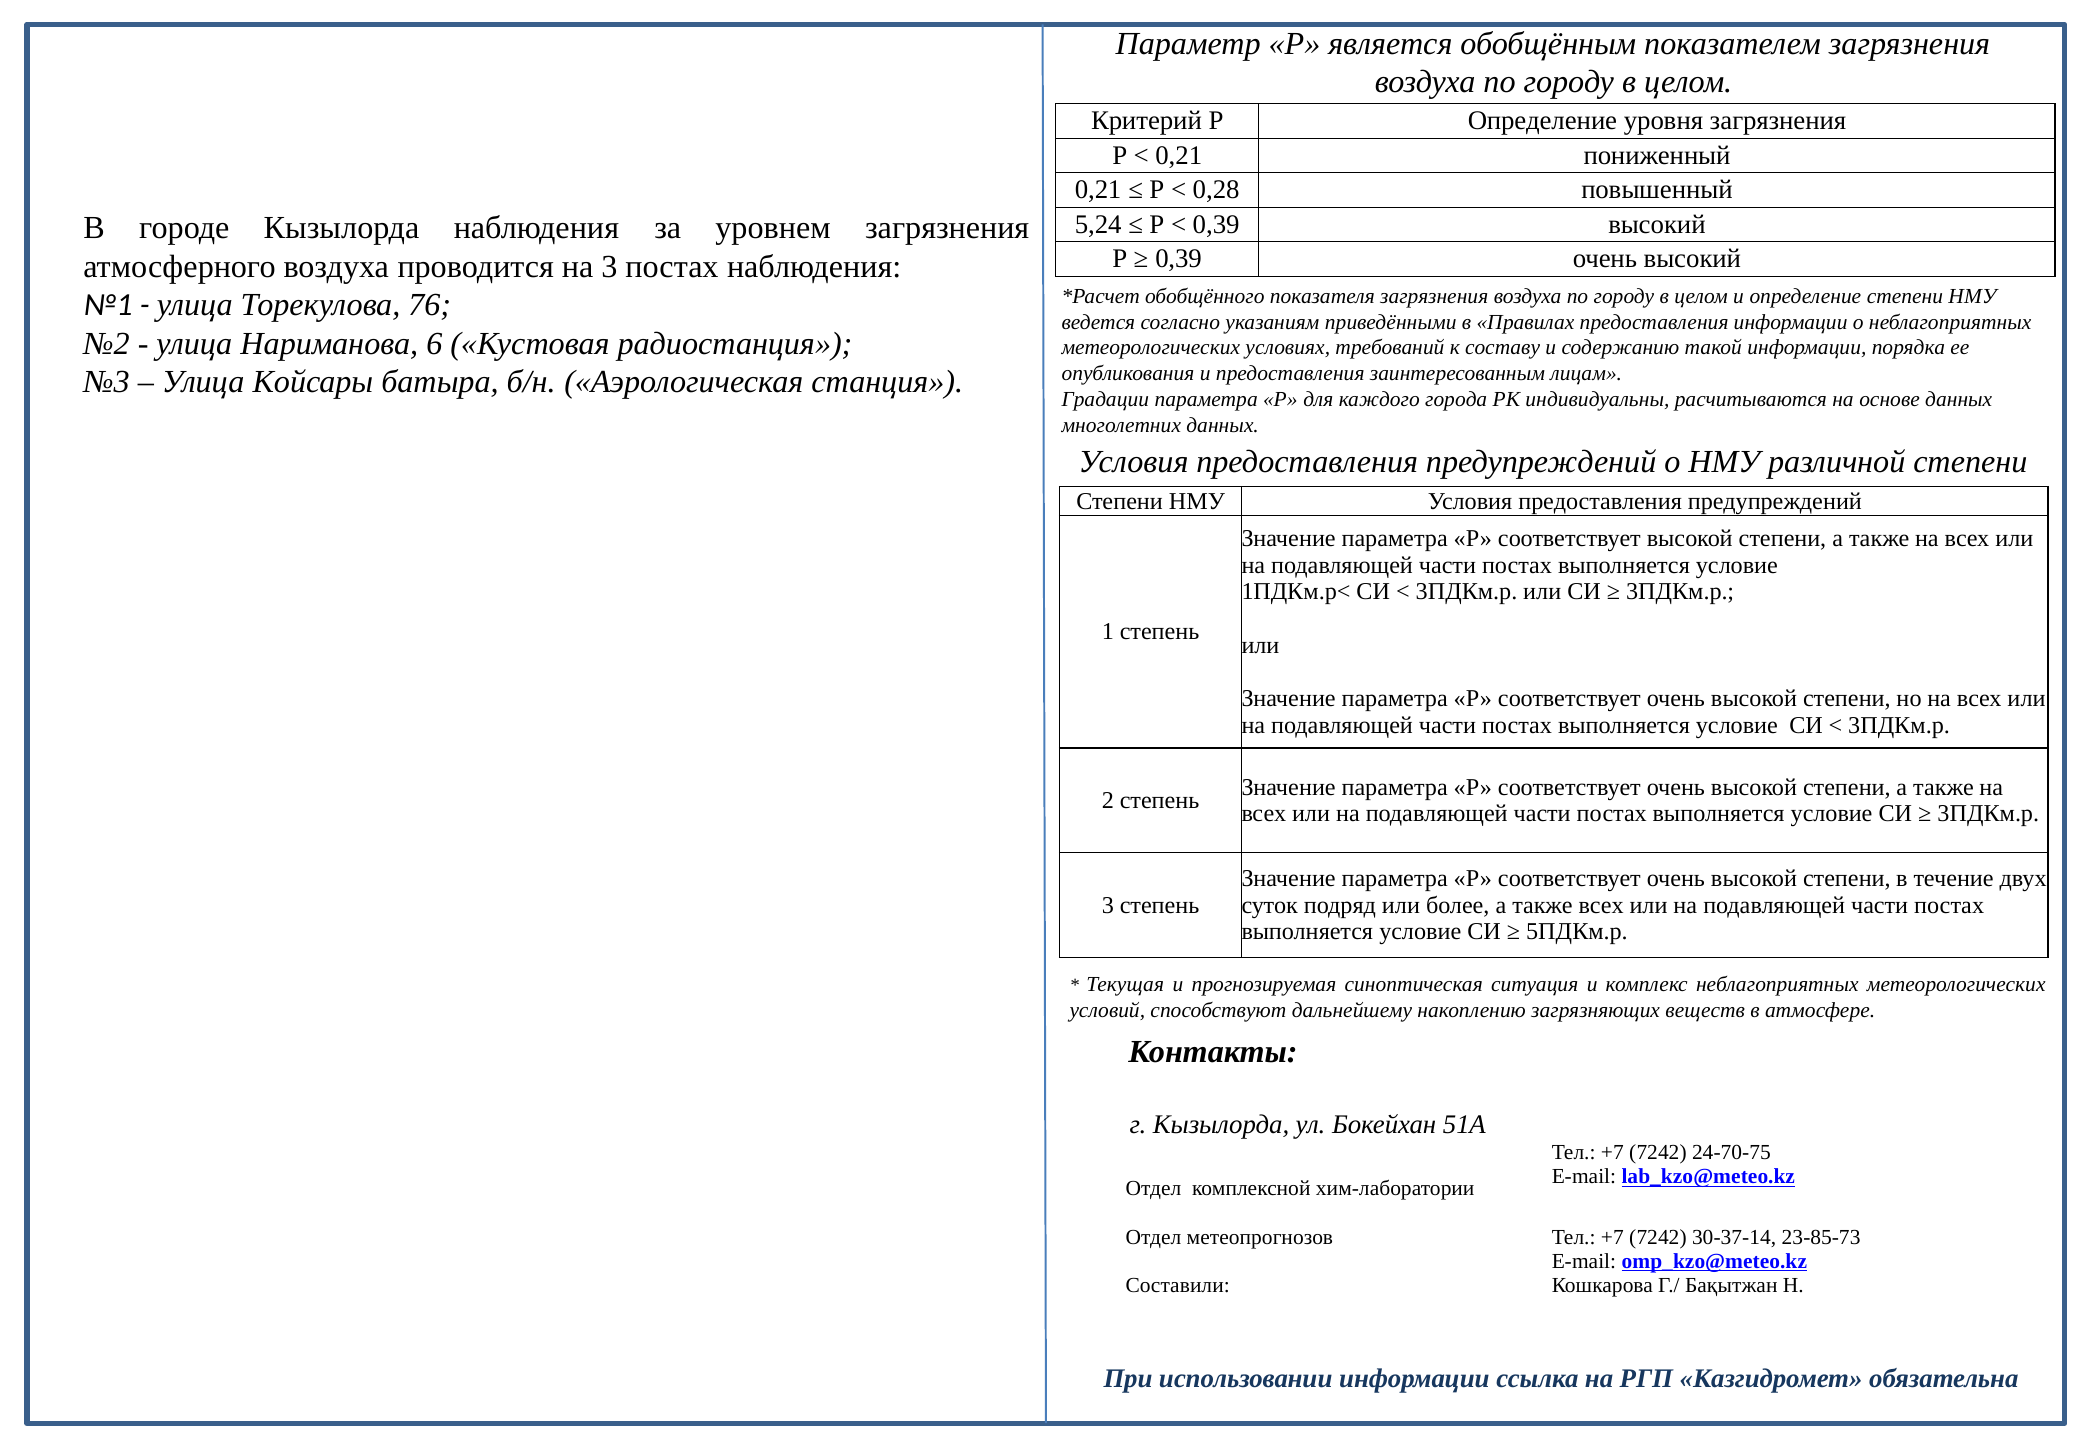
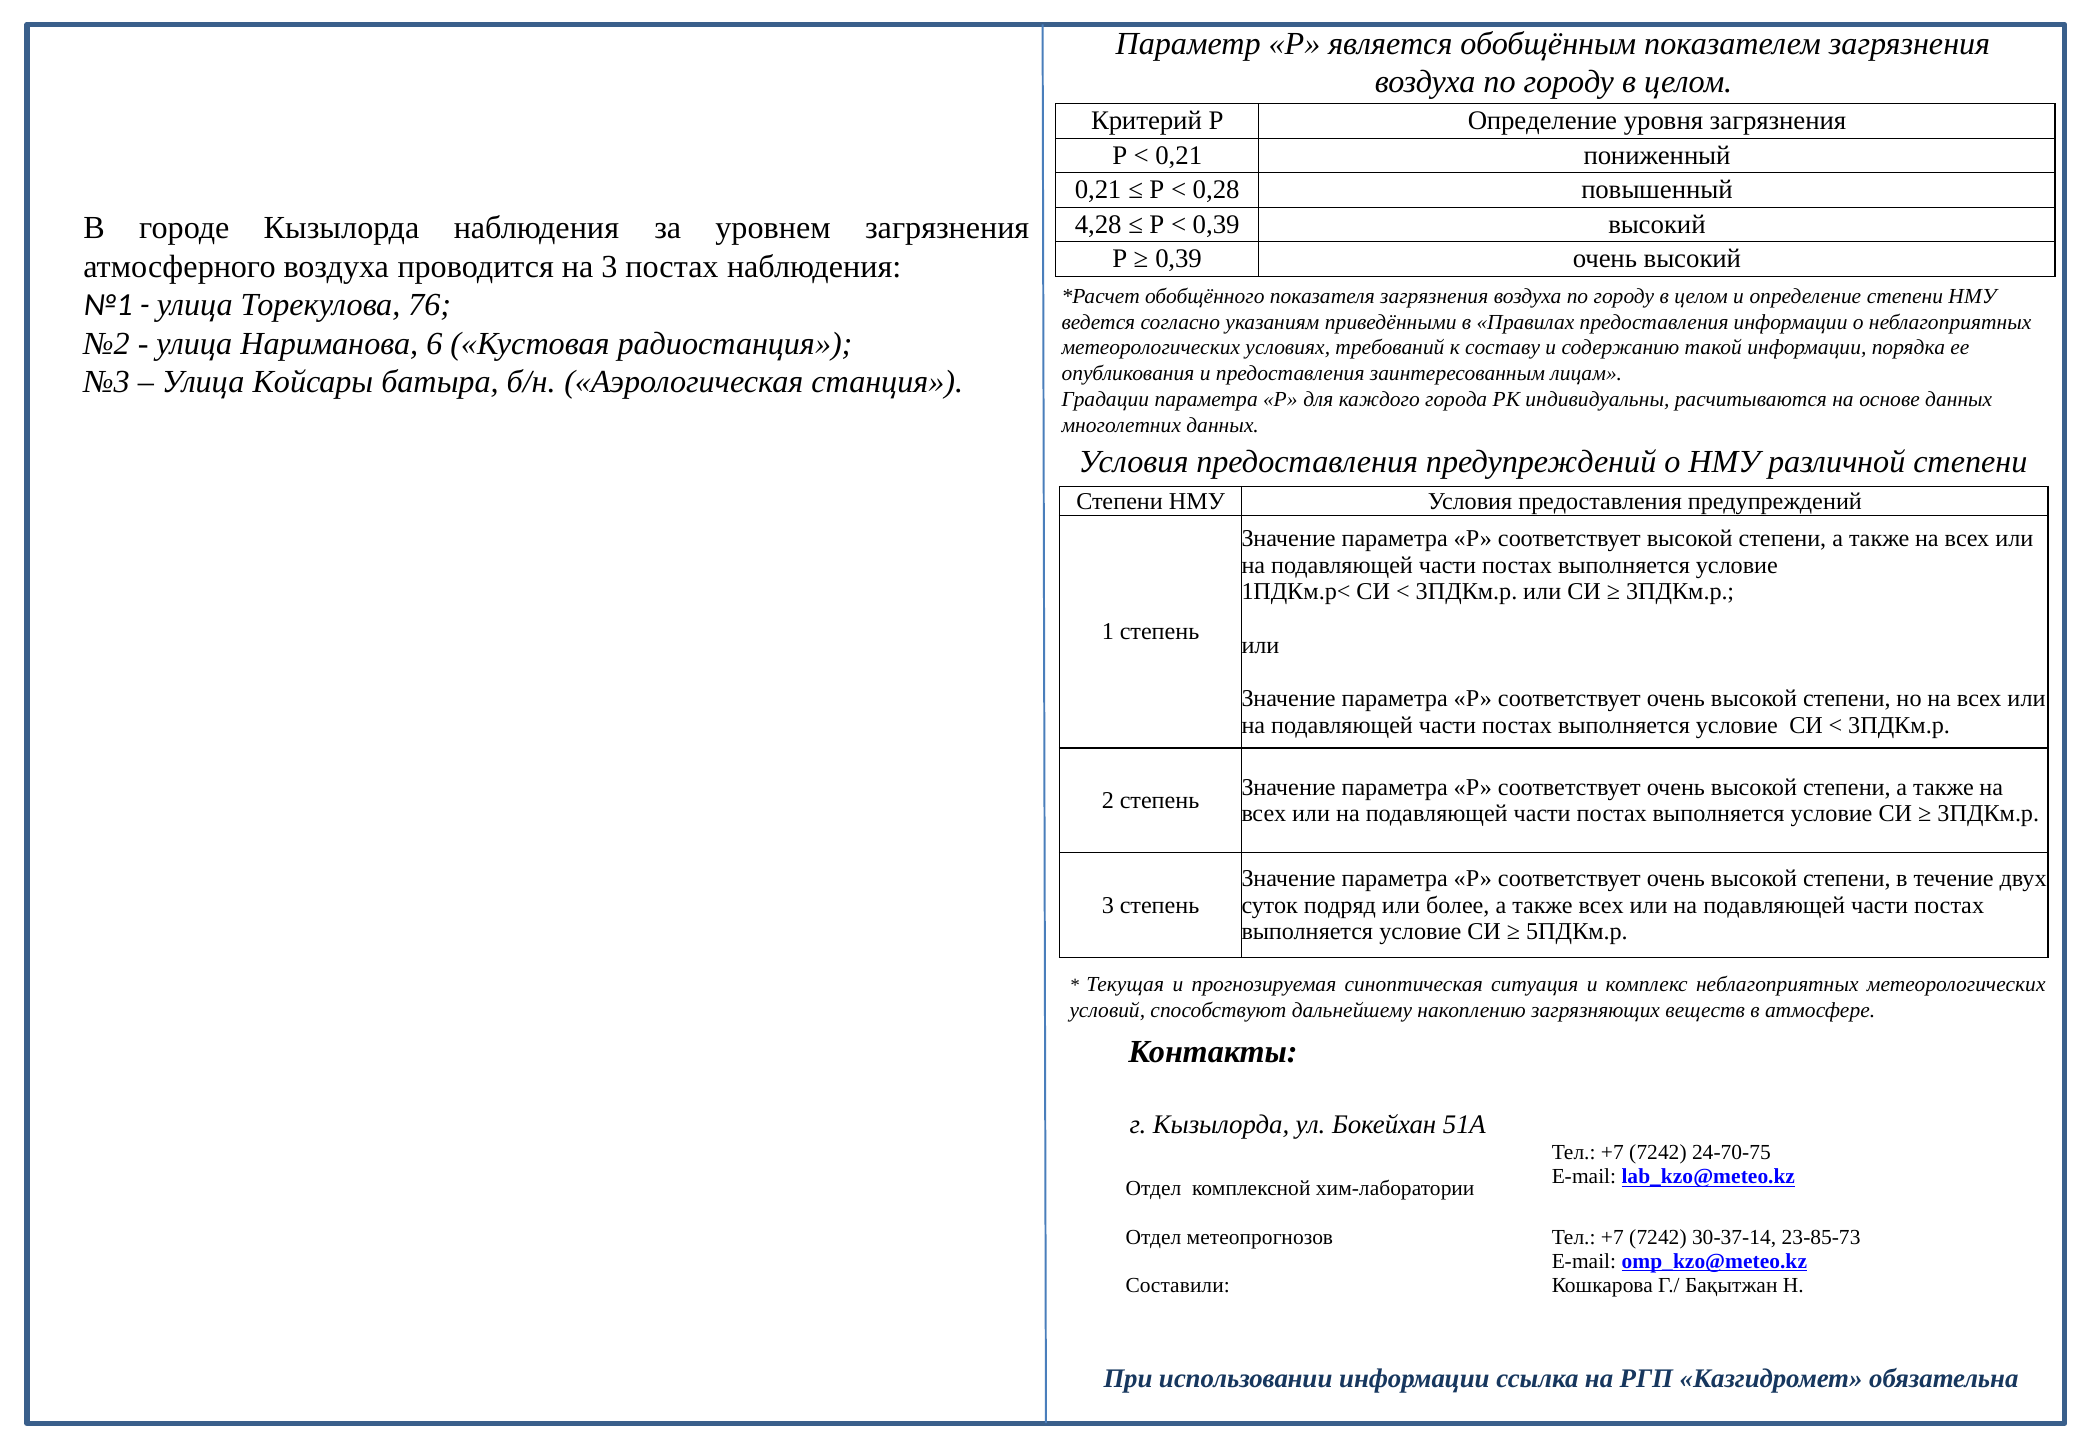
5,24: 5,24 -> 4,28 (1098, 224)
